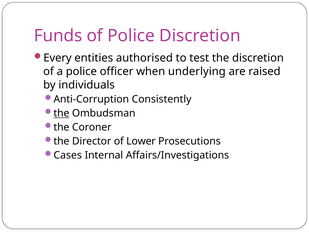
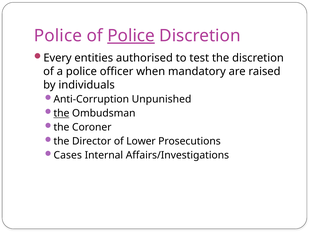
Funds: Funds -> Police (58, 36)
Police underline: none -> present (131, 36)
underlying: underlying -> mandatory (197, 71)
Consistently: Consistently -> Unpunished (162, 99)
